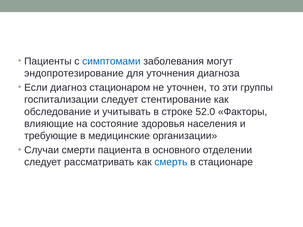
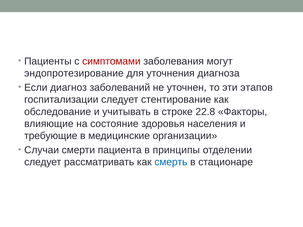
симптомами colour: blue -> red (111, 61)
стационаром: стационаром -> заболеваний (120, 88)
группы: группы -> этапов (257, 88)
52.0: 52.0 -> 22.8 (205, 112)
основного: основного -> принципы (176, 150)
